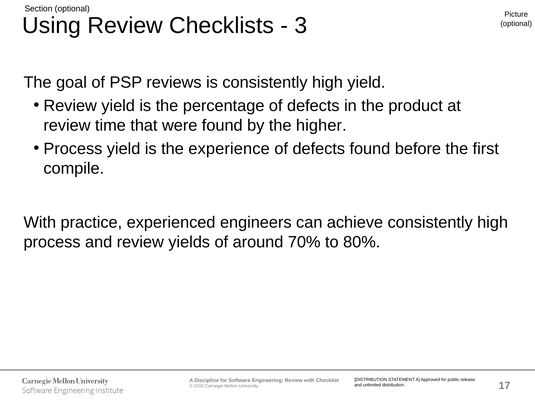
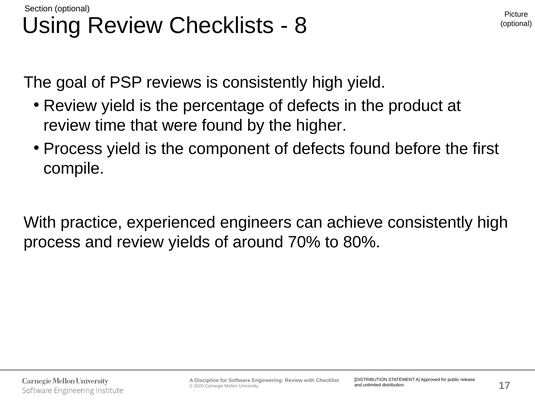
3: 3 -> 8 (301, 26)
experience: experience -> component (229, 149)
